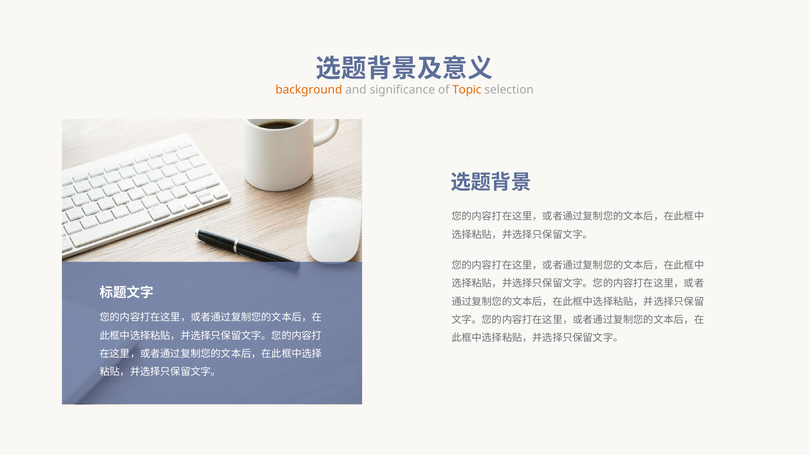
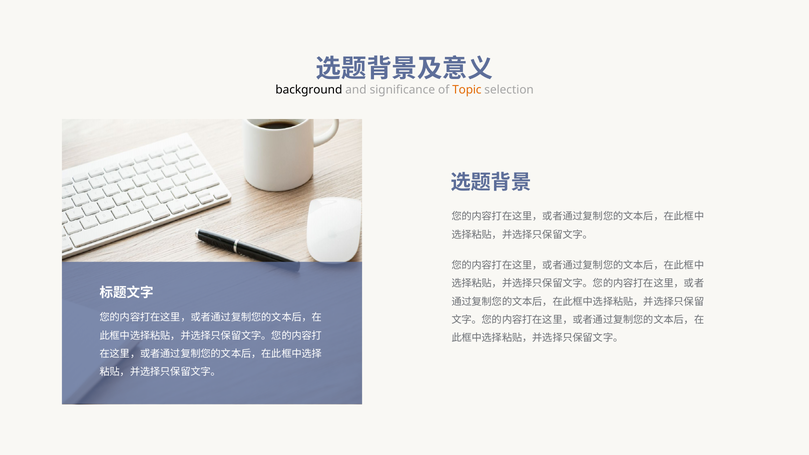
background colour: orange -> black (309, 90)
